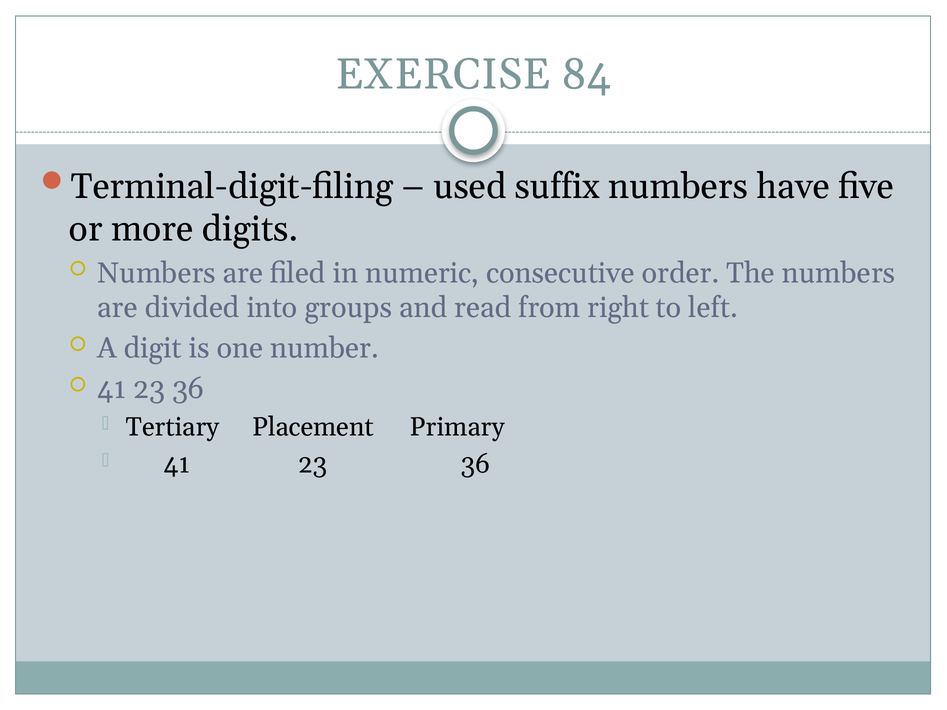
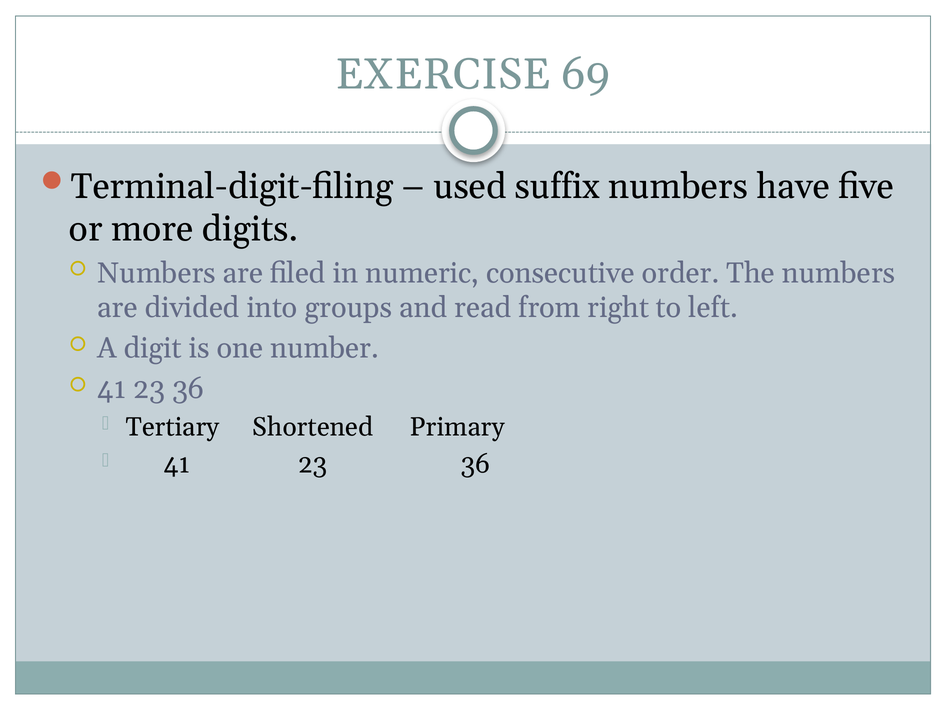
84: 84 -> 69 (586, 75)
Placement: Placement -> Shortened (313, 427)
